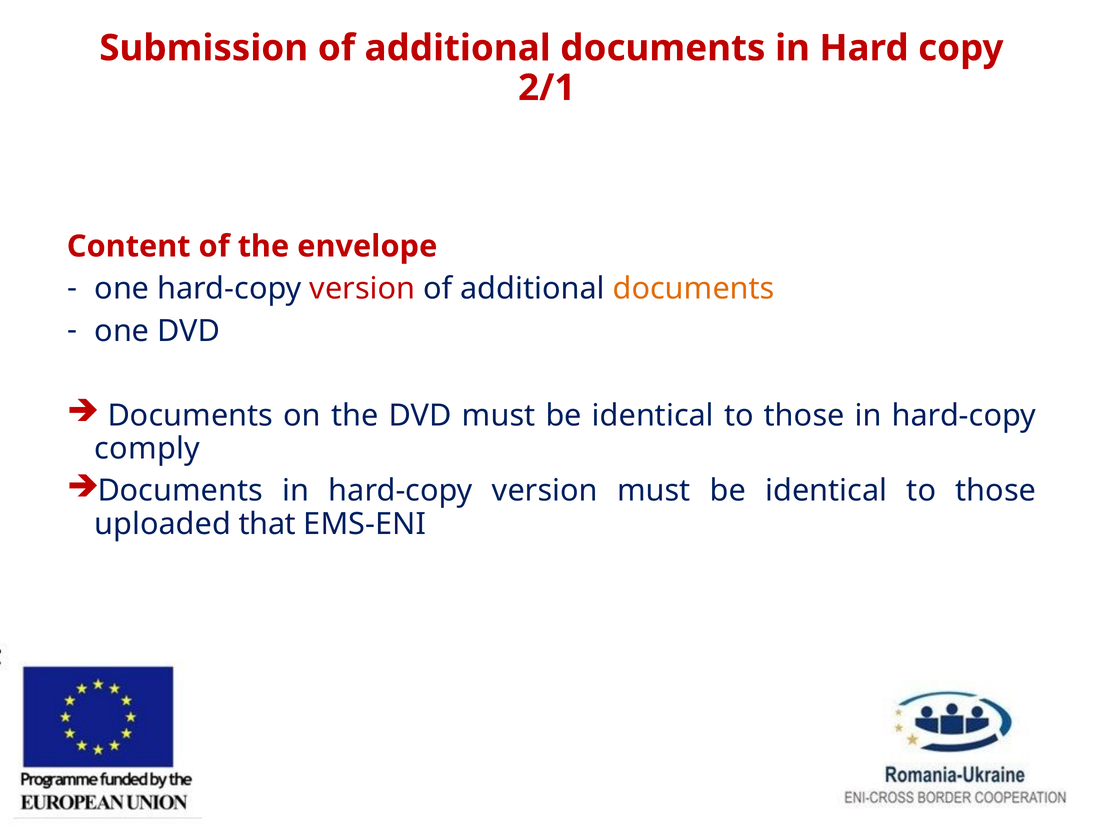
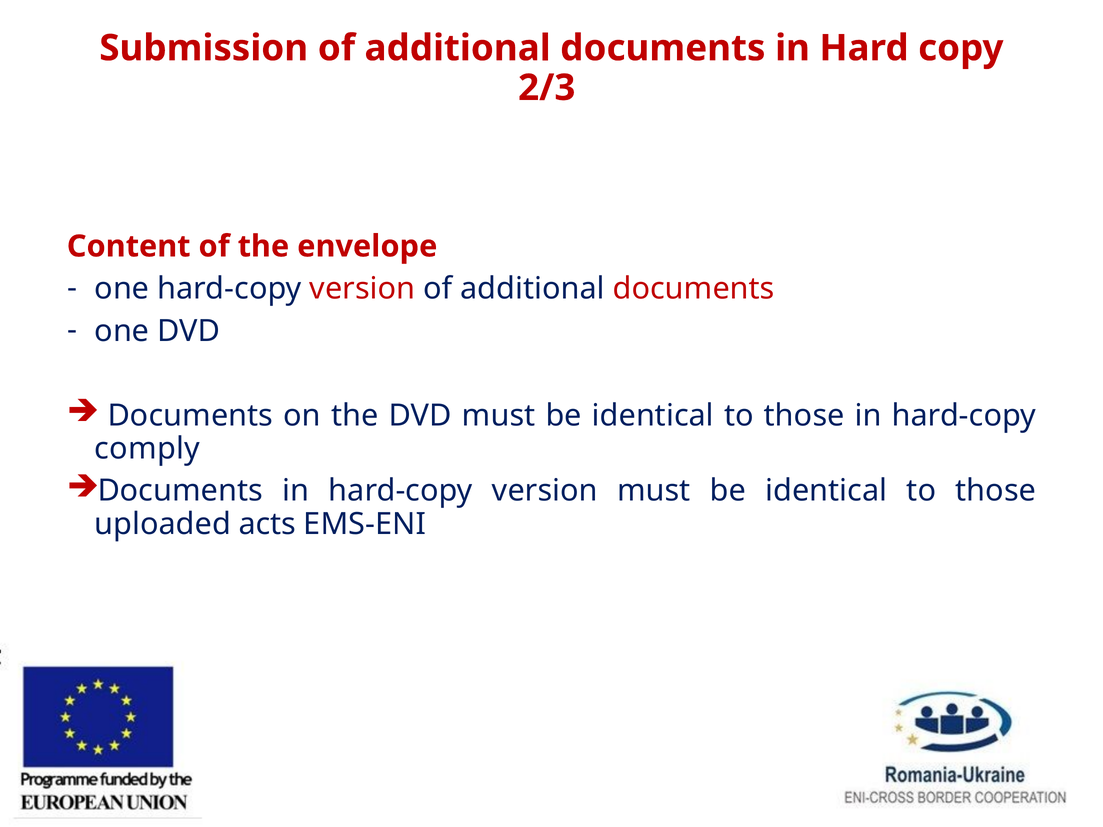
2/1: 2/1 -> 2/3 (547, 88)
documents colour: orange -> red (694, 289)
that: that -> acts (267, 524)
